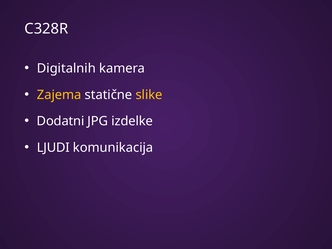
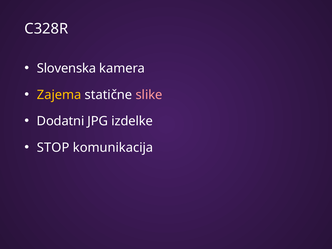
Digitalnih: Digitalnih -> Slovenska (66, 68)
slike colour: yellow -> pink (149, 95)
LJUDI: LJUDI -> STOP (53, 148)
